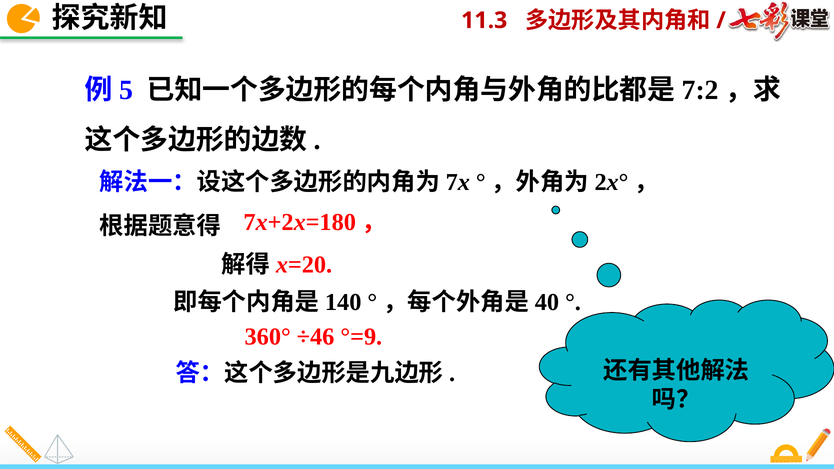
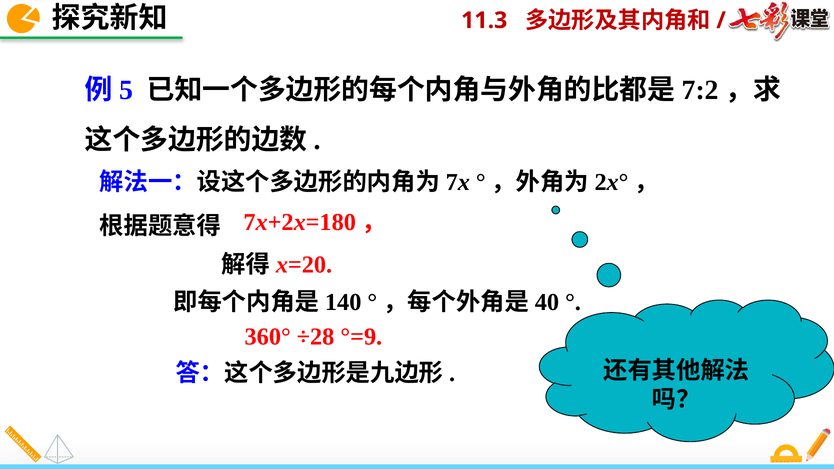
÷46: ÷46 -> ÷28 (316, 337)
